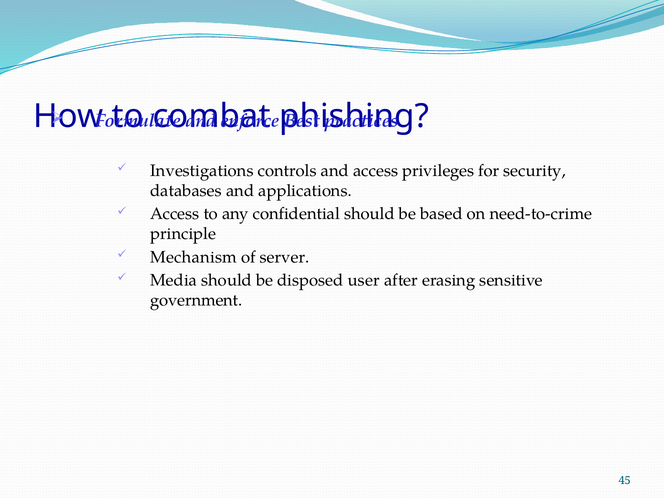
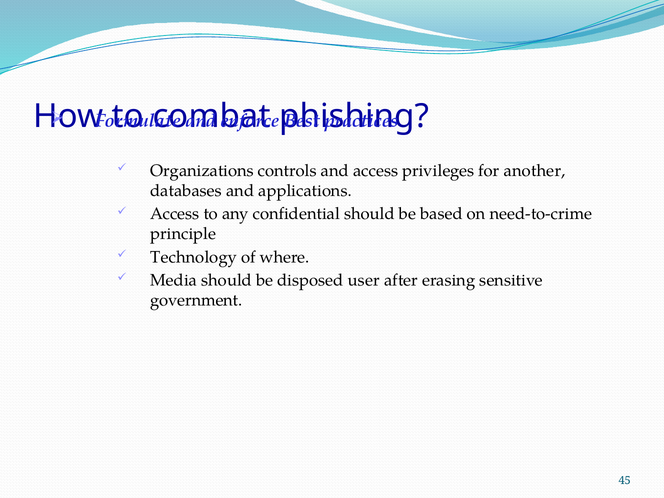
Investigations: Investigations -> Organizations (202, 171)
security: security -> another (535, 171)
Mechanism: Mechanism -> Technology (194, 257)
server: server -> where (285, 257)
